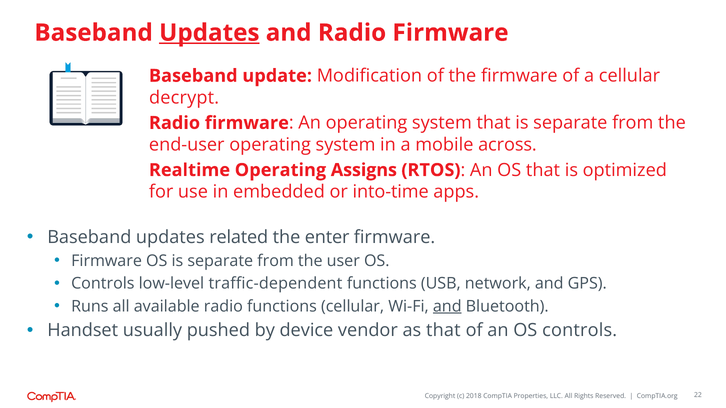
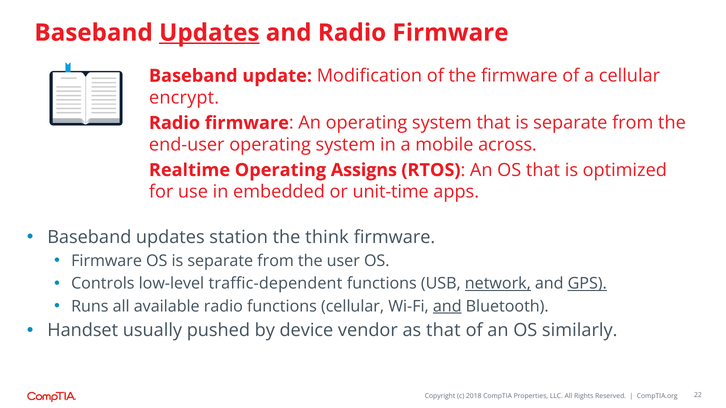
decrypt: decrypt -> encrypt (184, 98)
into-time: into-time -> unit-time (391, 192)
related: related -> station (239, 238)
enter: enter -> think (327, 238)
network underline: none -> present (498, 284)
GPS underline: none -> present (587, 284)
OS controls: controls -> similarly (580, 331)
